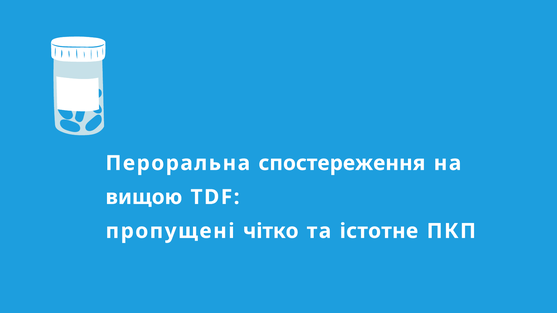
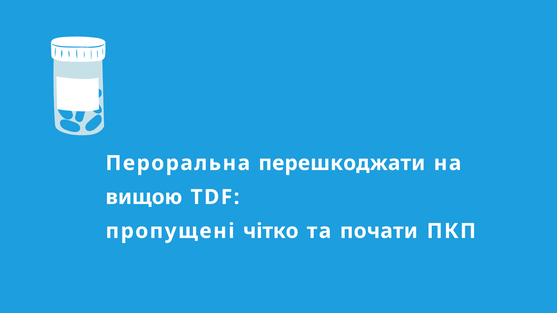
спостереження: спостереження -> перешкоджати (342, 163)
істотне: істотне -> почати (379, 231)
